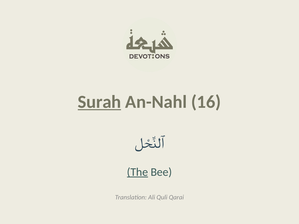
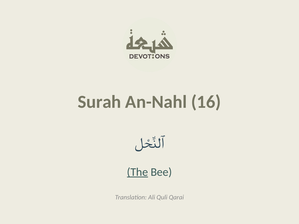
Surah underline: present -> none (99, 102)
